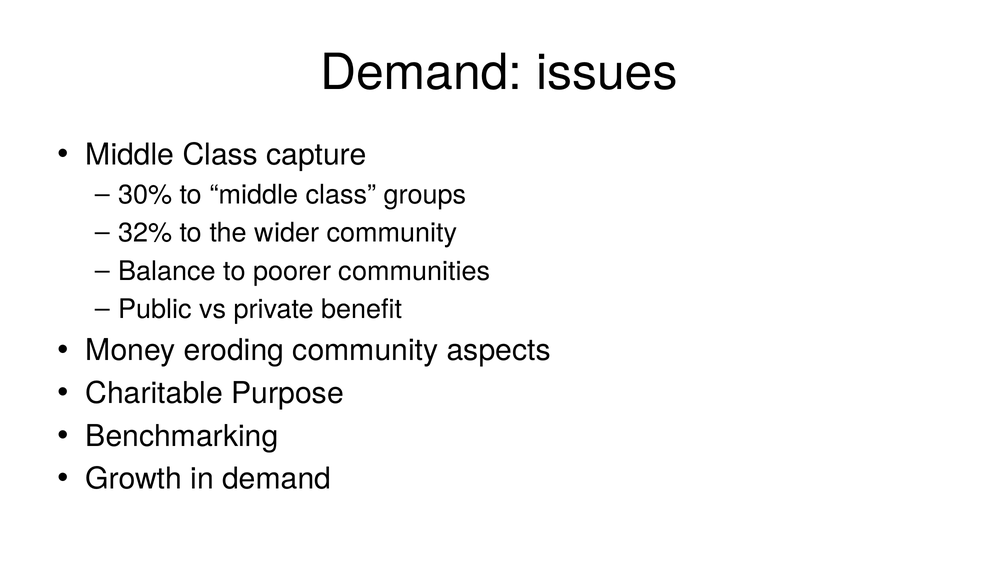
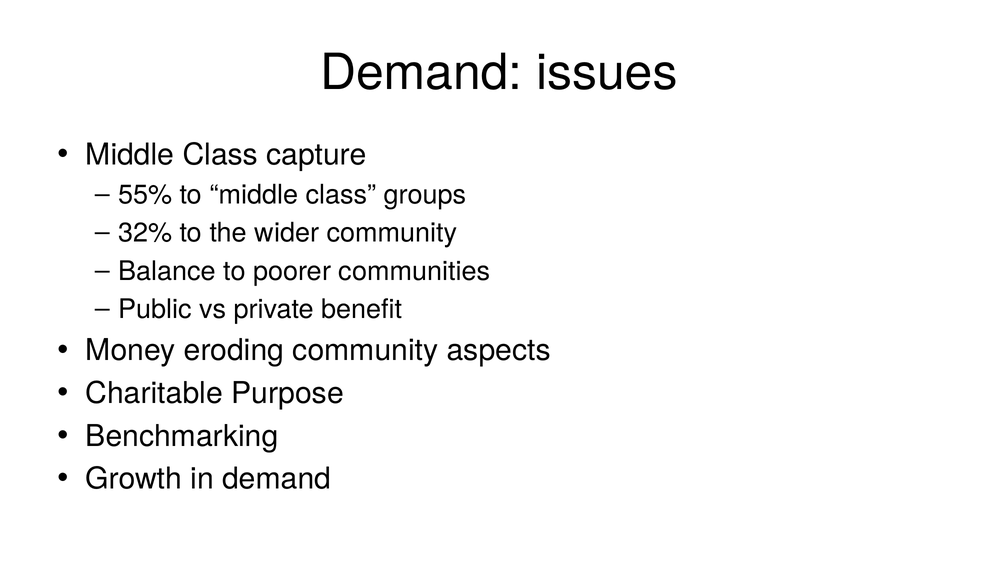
30%: 30% -> 55% (145, 195)
